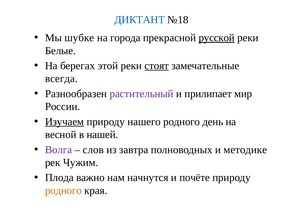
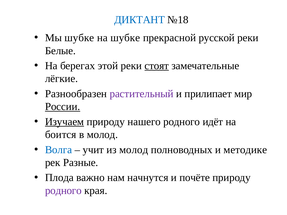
на города: города -> шубке (125, 38)
русской underline: present -> none (217, 38)
всегда: всегда -> лёгкие (61, 79)
России underline: none -> present (63, 107)
день: день -> идёт (213, 122)
весной: весной -> боится (61, 135)
в нашей: нашей -> молод (102, 135)
Волга colour: purple -> blue (59, 150)
слов: слов -> учит (93, 150)
из завтра: завтра -> молод (134, 150)
Чужим: Чужим -> Разные (81, 163)
родного colour: orange -> purple (63, 191)
